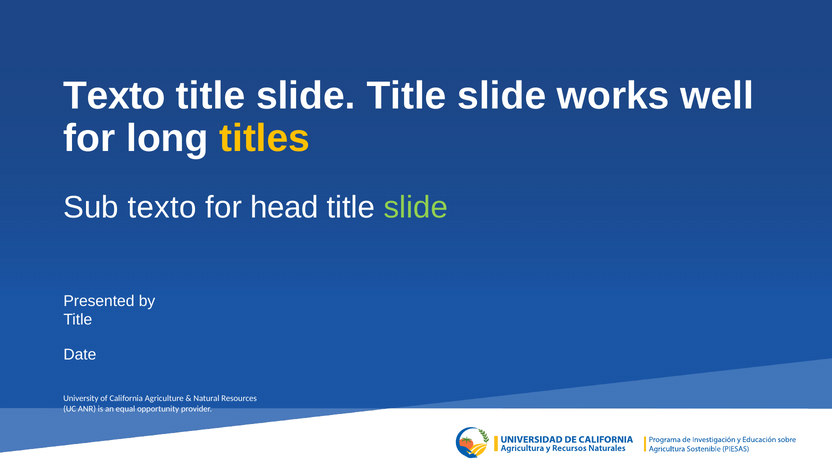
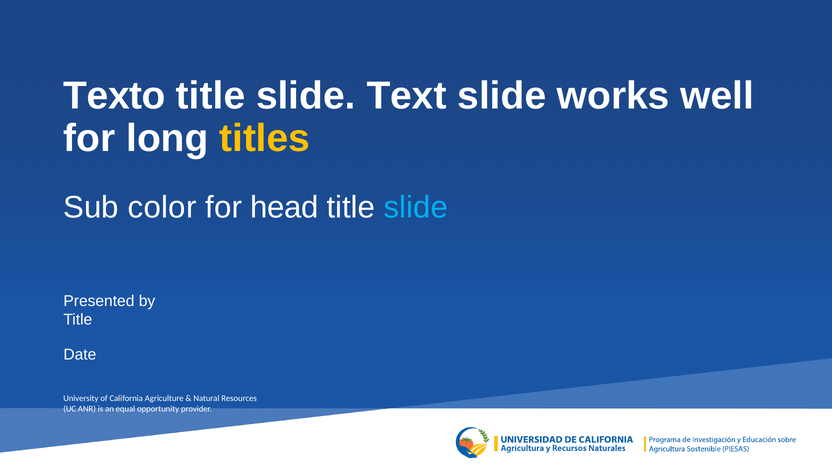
slide Title: Title -> Text (407, 96)
Sub texto: texto -> color (162, 207)
slide colour: light green -> light blue (416, 207)
